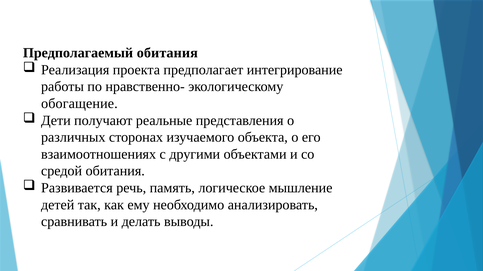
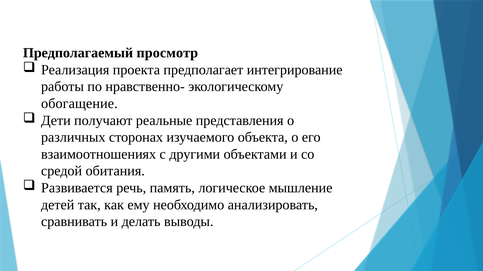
Предполагаемый обитания: обитания -> просмотр (167, 53)
